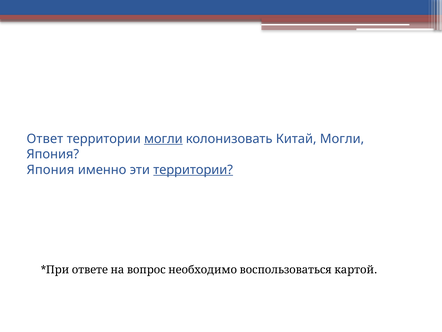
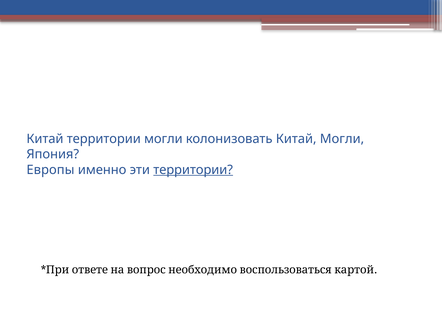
Ответ: Ответ -> Китай (45, 139)
могли underline: present -> none (163, 139)
Япония: Япония -> Европы (50, 170)
